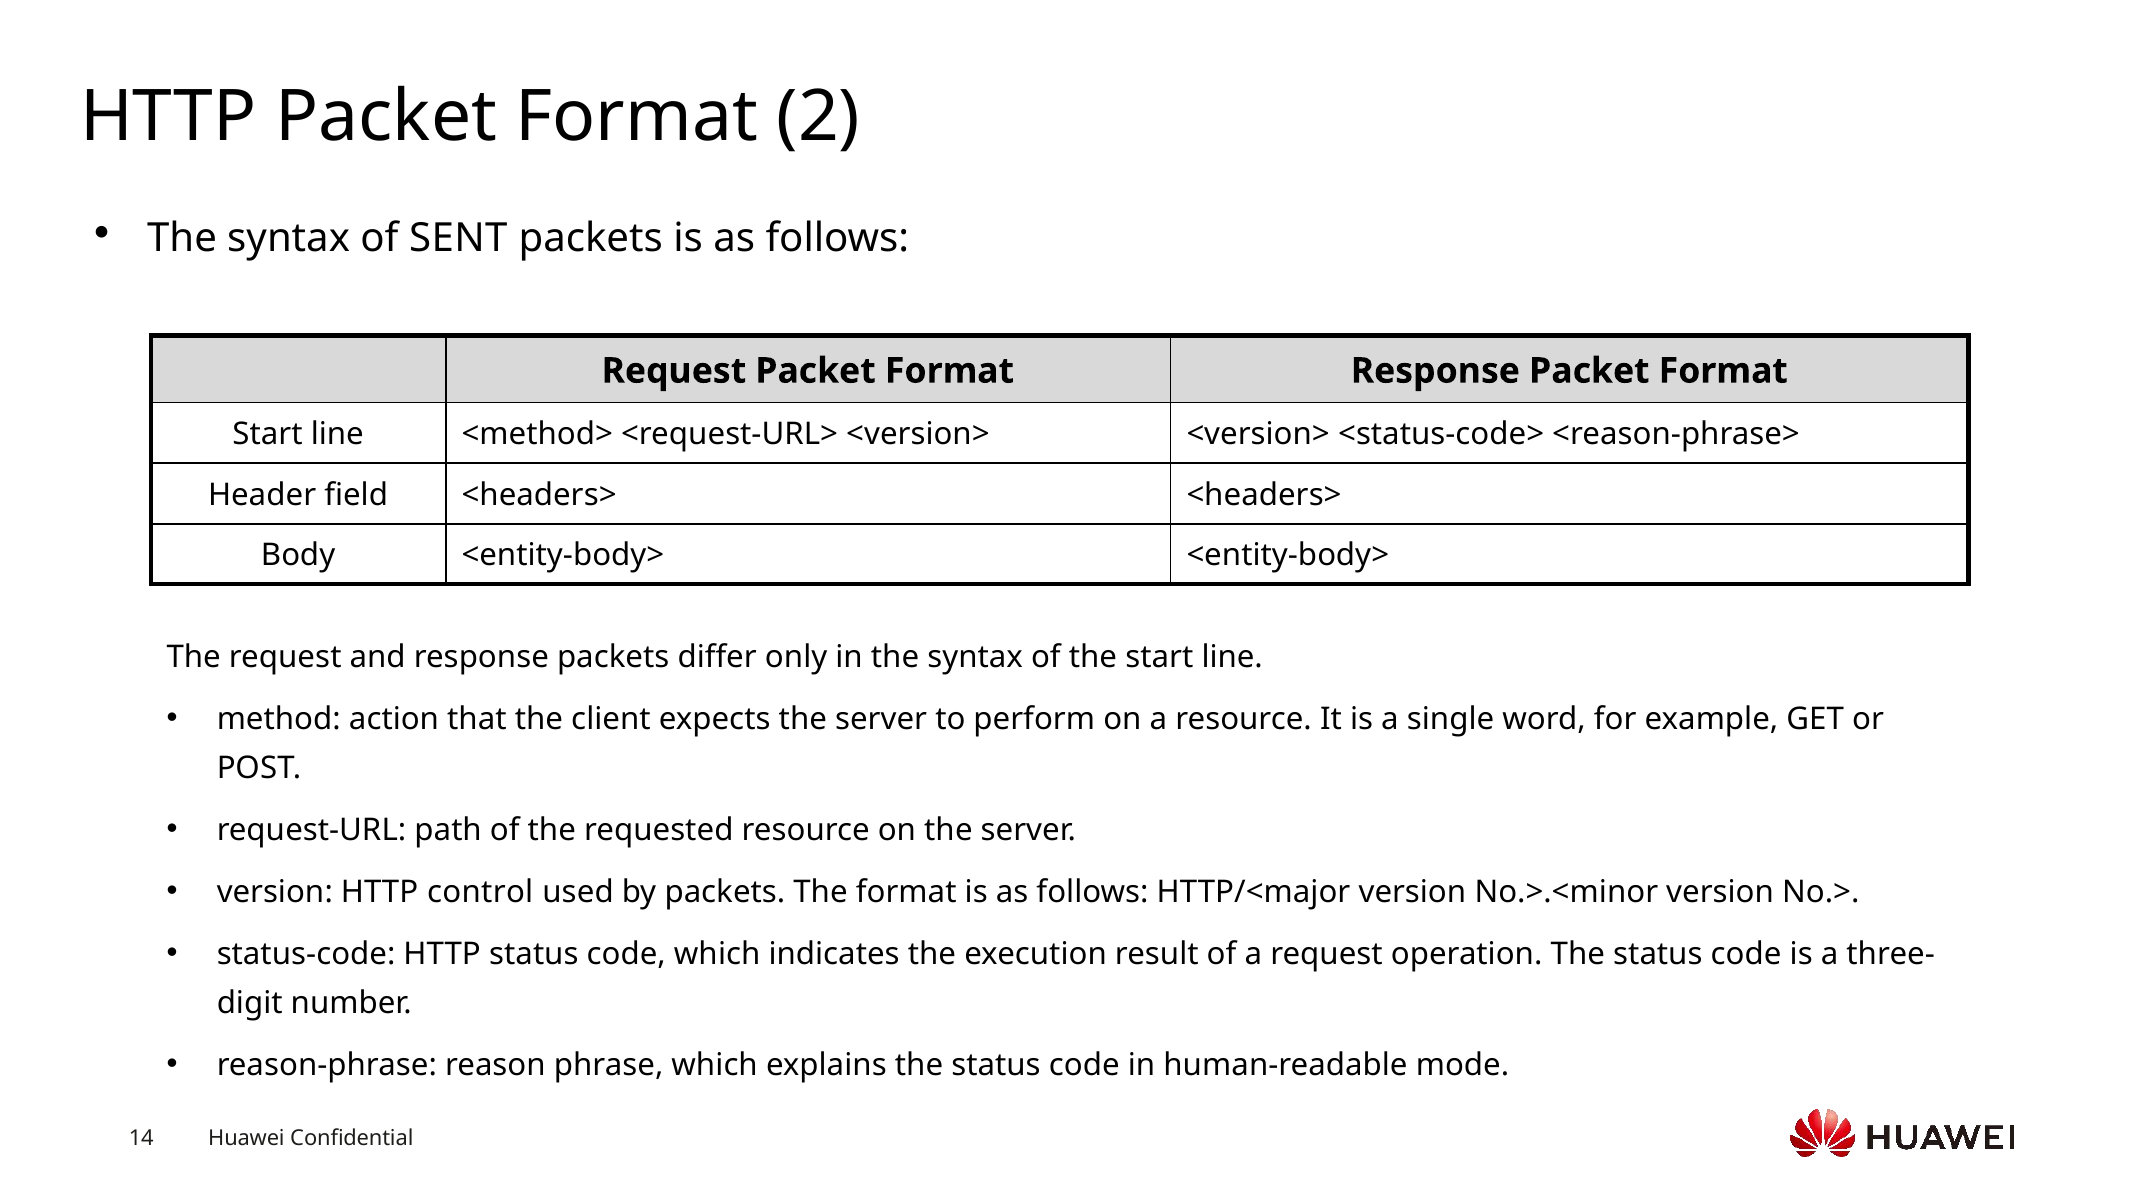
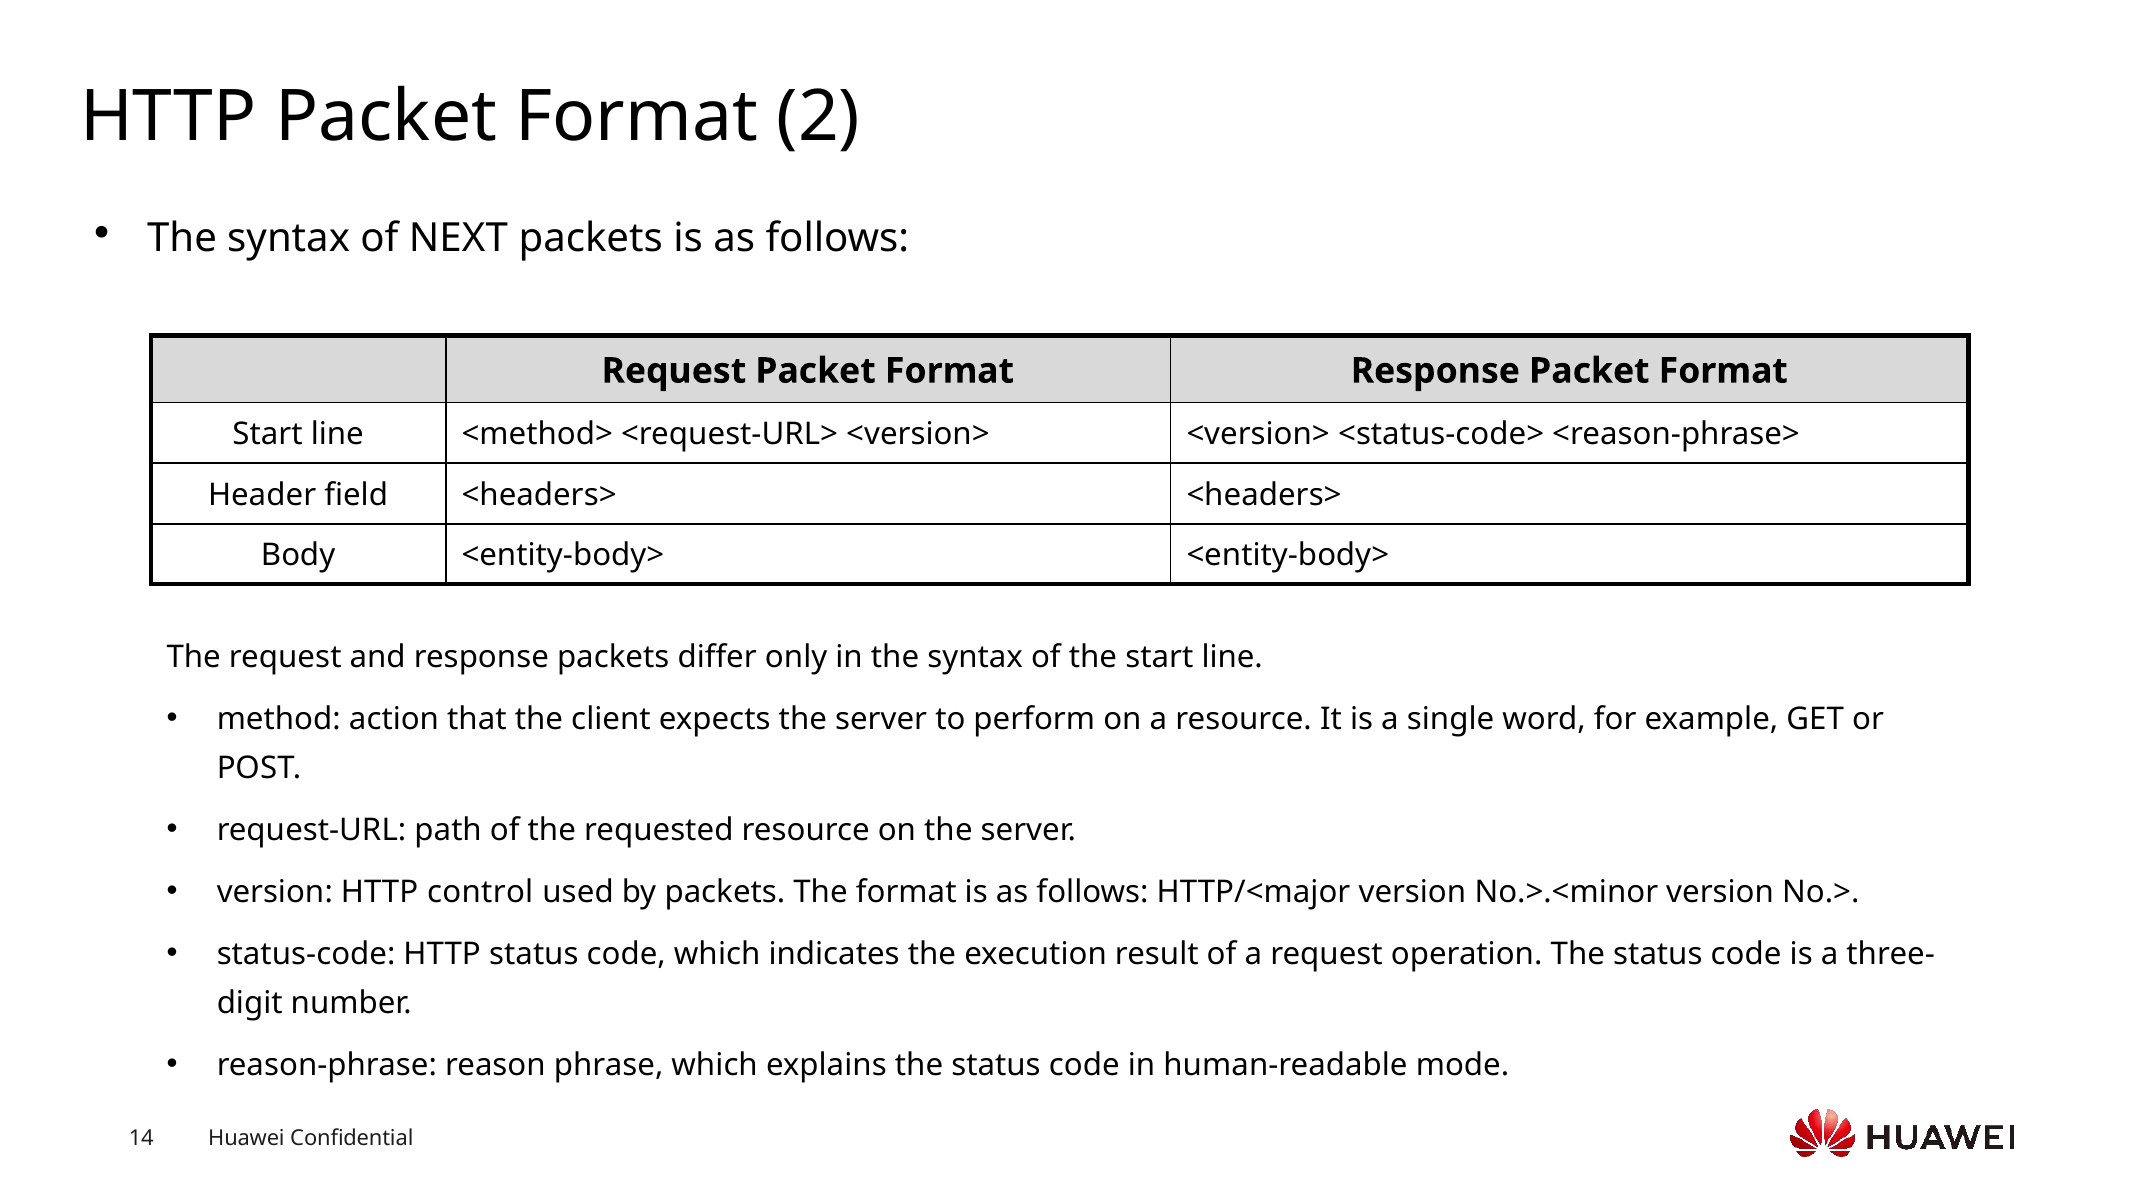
SENT: SENT -> NEXT (458, 238)
